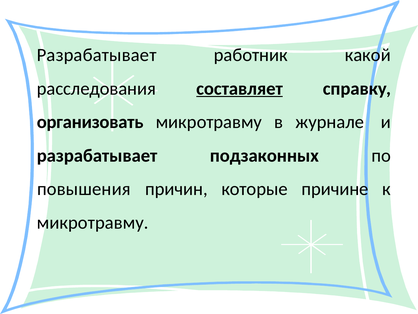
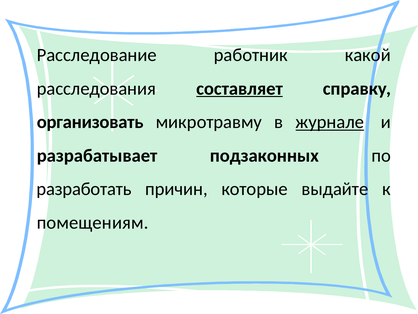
Разрабатывает: Разрабатывает -> Расследование (97, 55)
журнале underline: none -> present (330, 122)
повышения: повышения -> разработать (84, 189)
причине: причине -> выдайте (335, 189)
микротравму: микротравму -> помещениям (93, 222)
